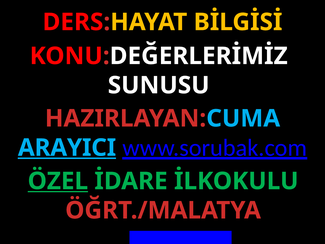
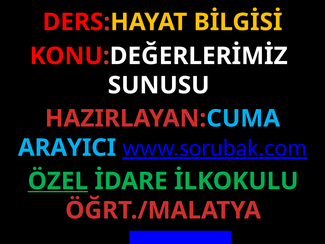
ARAYICI underline: present -> none (67, 148)
